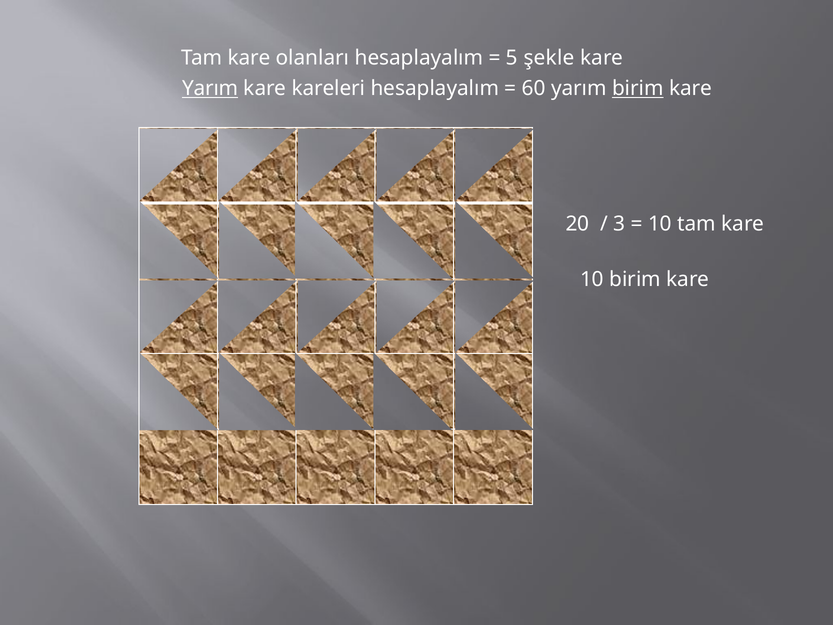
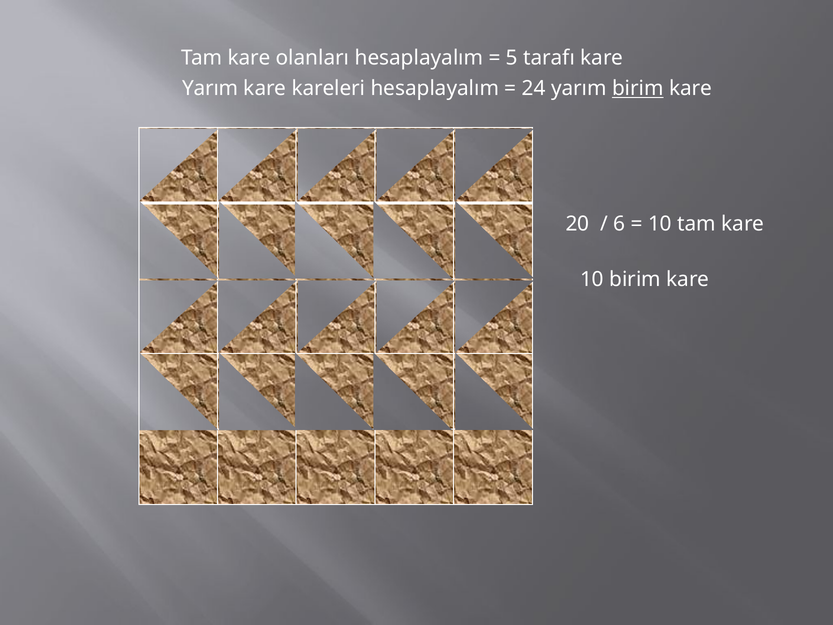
şekle: şekle -> tarafı (549, 58)
Yarım underline: present -> none (210, 88)
60: 60 -> 24 (534, 88)
3: 3 -> 6 (619, 224)
